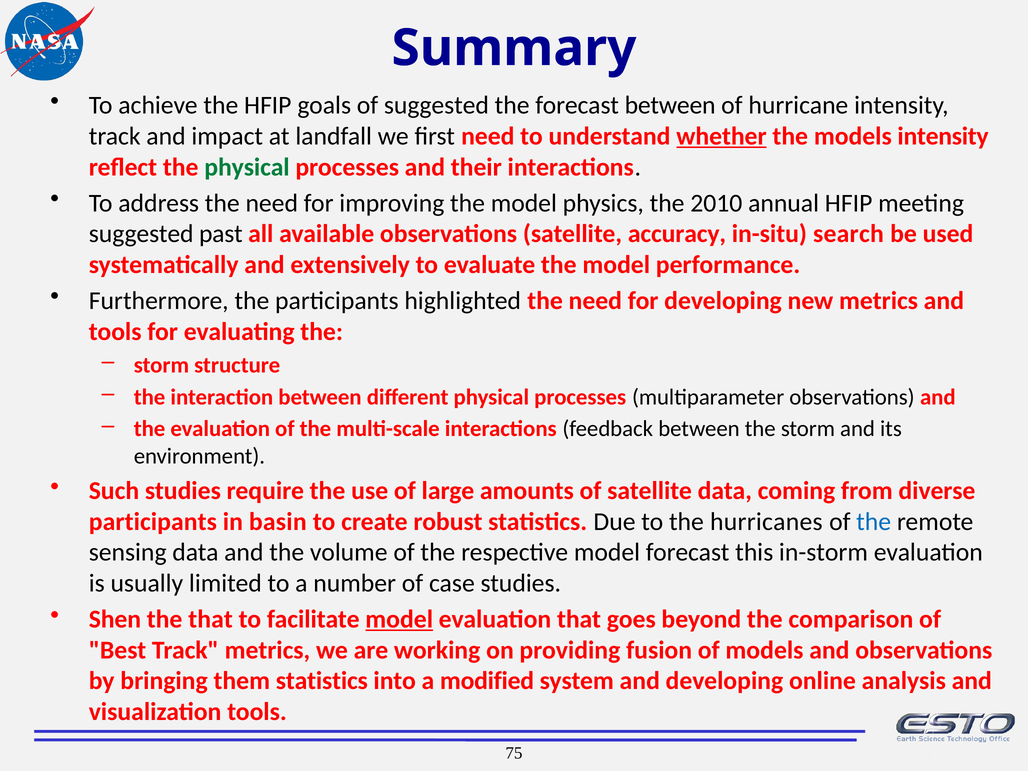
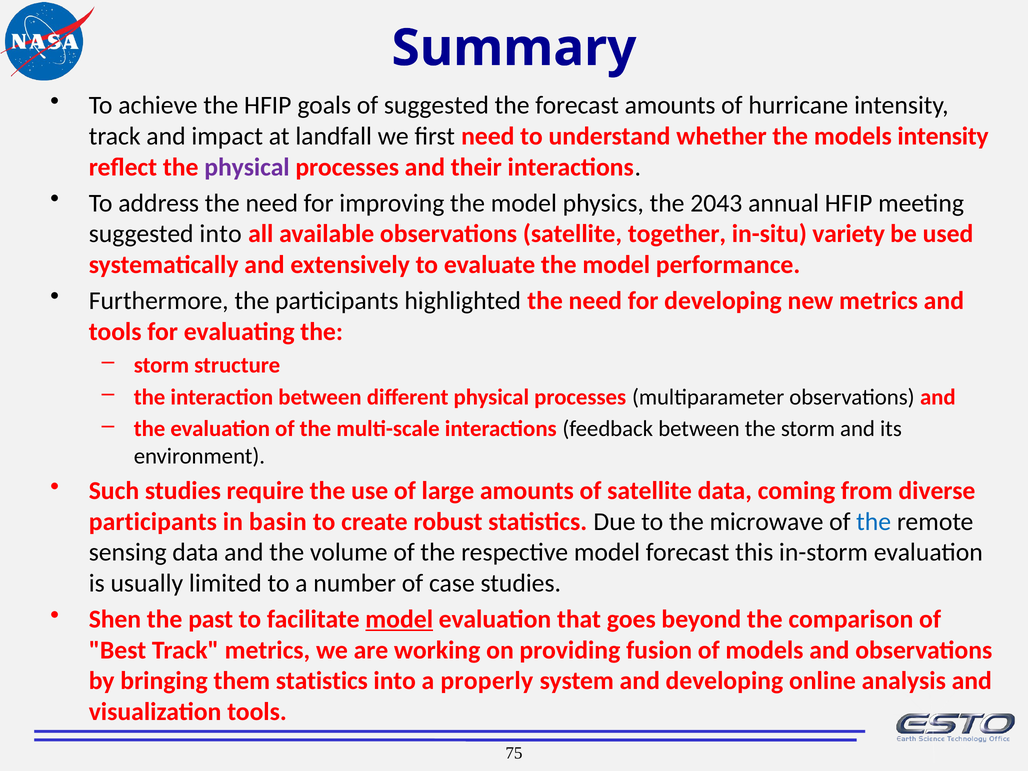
forecast between: between -> amounts (670, 105)
whether underline: present -> none (721, 136)
physical colour: green -> purple (247, 167)
2010: 2010 -> 2043 (716, 203)
suggested past: past -> into (221, 234)
accuracy: accuracy -> together (677, 234)
search: search -> variety (849, 234)
hurricanes: hurricanes -> microwave (767, 522)
the that: that -> past (211, 619)
modified: modified -> properly (487, 681)
